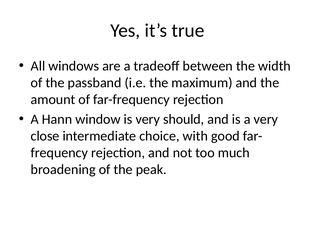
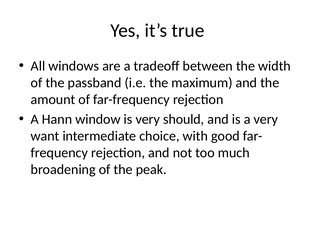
close: close -> want (45, 136)
